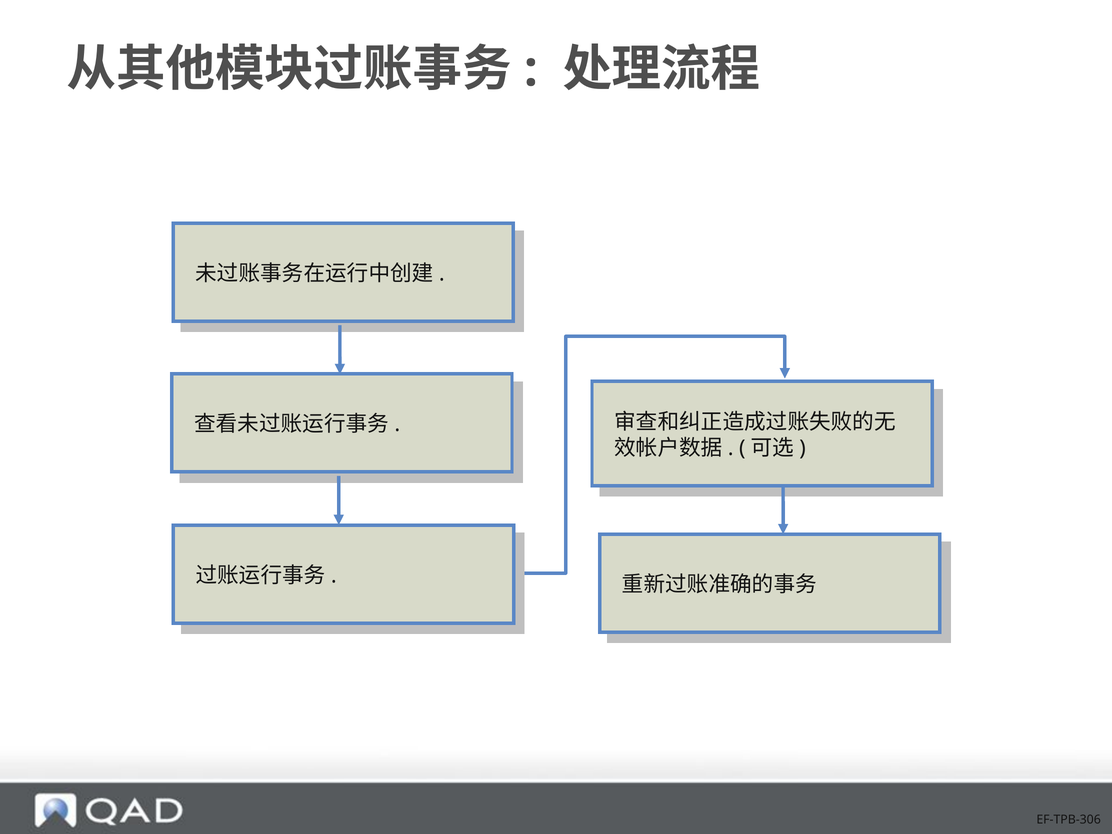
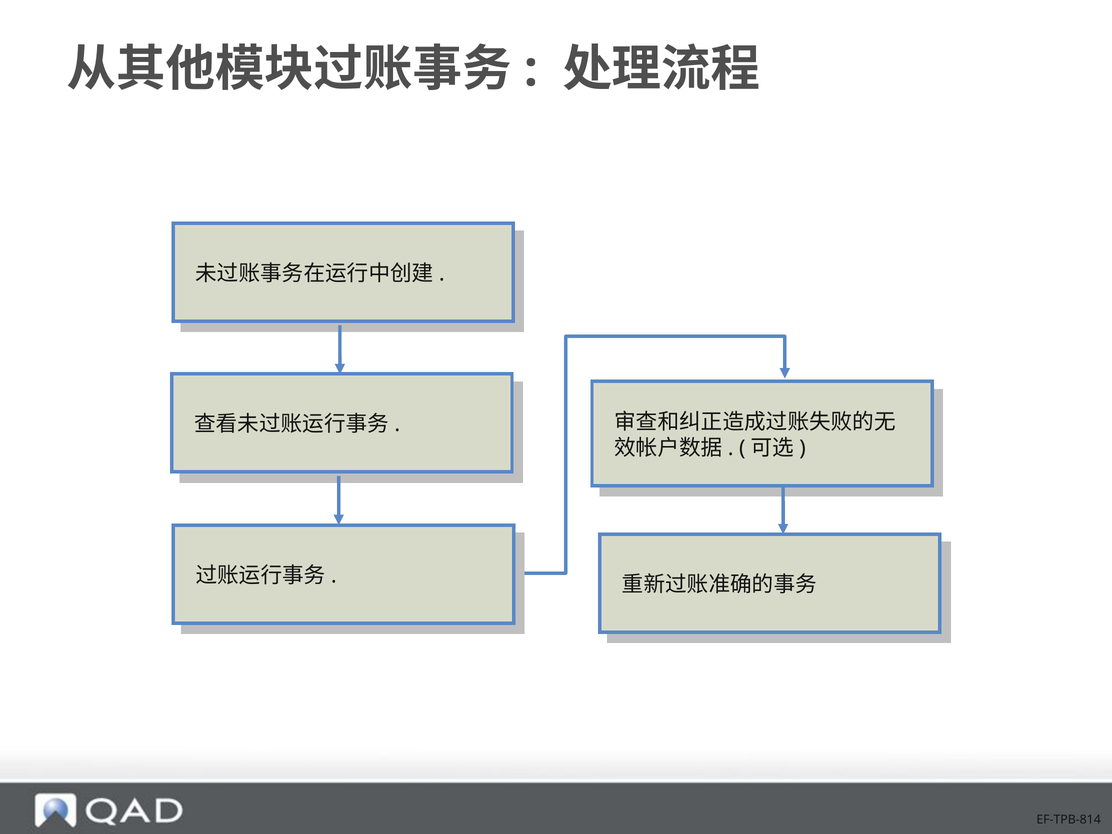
EF-TPB-306: EF-TPB-306 -> EF-TPB-814 (1069, 820)
